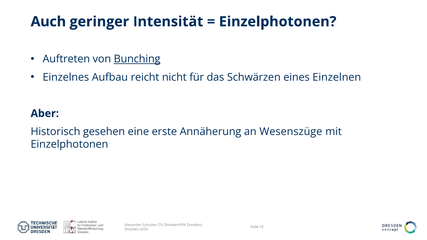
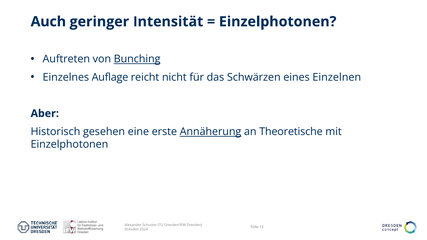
Aufbau: Aufbau -> Auflage (110, 77)
Annäherung underline: none -> present (211, 132)
Wesenszüge: Wesenszüge -> Theoretische (291, 132)
